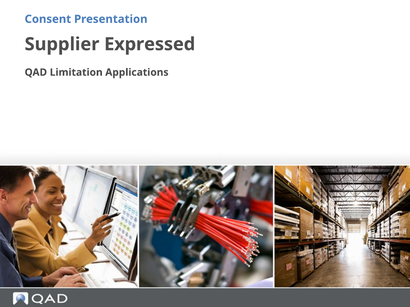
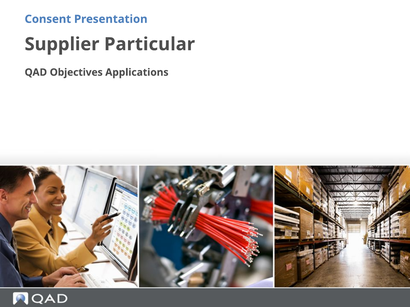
Expressed: Expressed -> Particular (150, 44)
Limitation: Limitation -> Objectives (76, 72)
